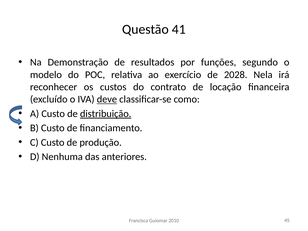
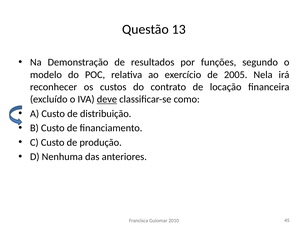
41: 41 -> 13 (179, 29)
2028: 2028 -> 2005 (236, 75)
distribuição underline: present -> none (106, 114)
